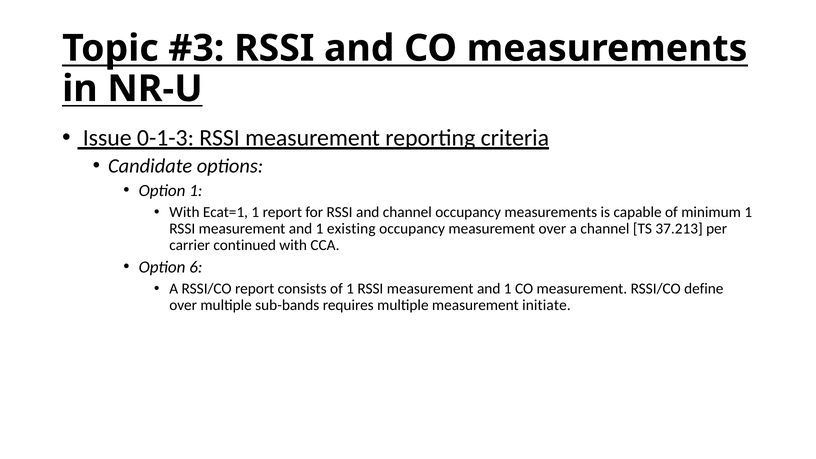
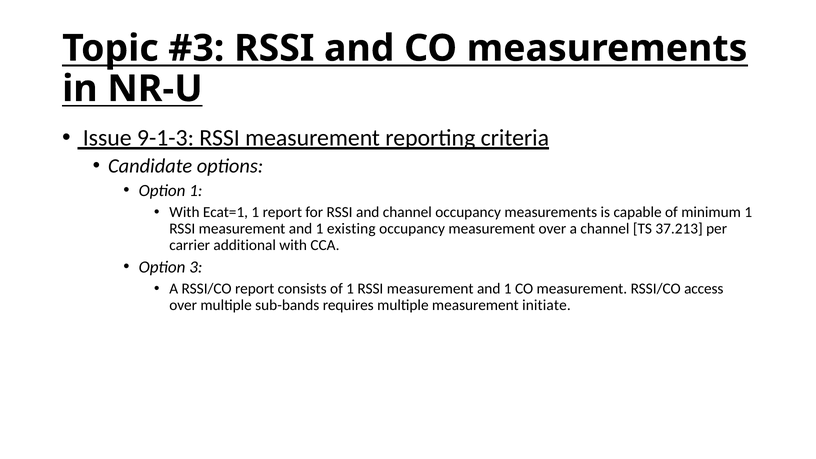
0-1-3: 0-1-3 -> 9-1-3 (165, 138)
continued: continued -> additional (245, 245)
6: 6 -> 3 (196, 267)
define: define -> access (704, 289)
